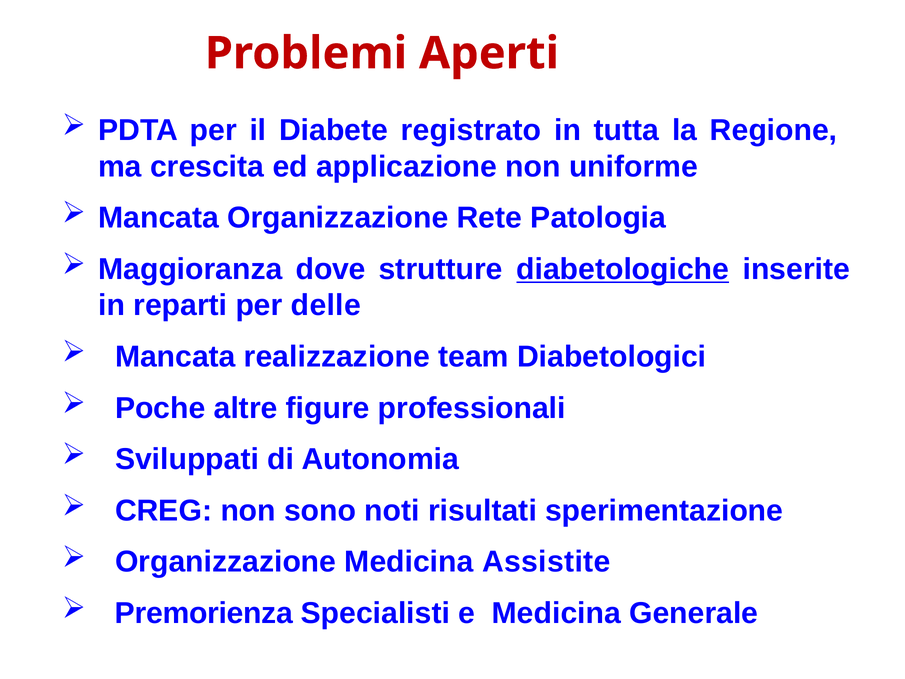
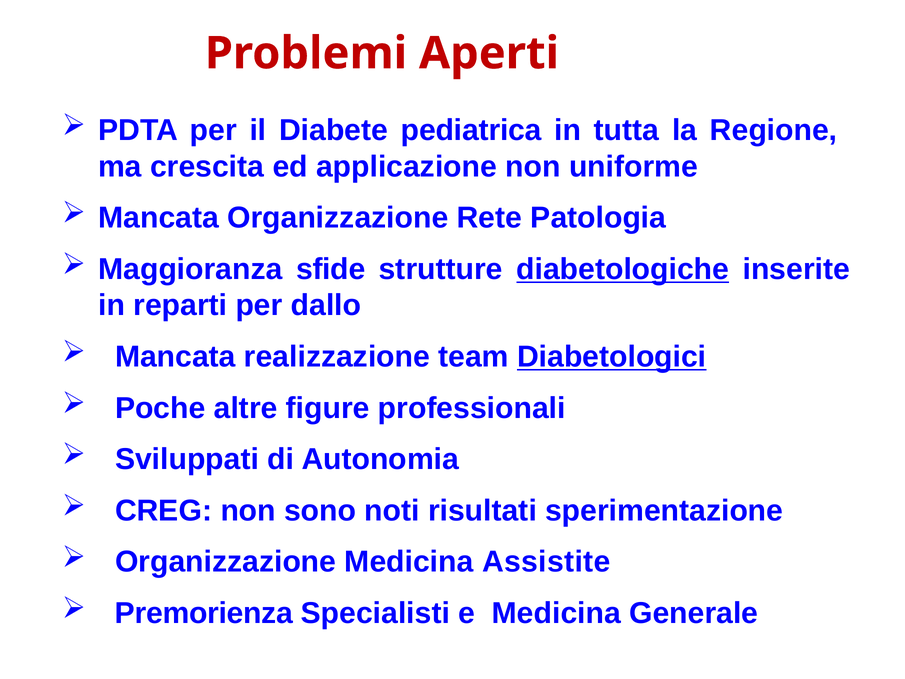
registrato: registrato -> pediatrica (471, 130)
dove: dove -> sfide (331, 269)
delle: delle -> dallo (326, 305)
Diabetologici underline: none -> present (612, 357)
